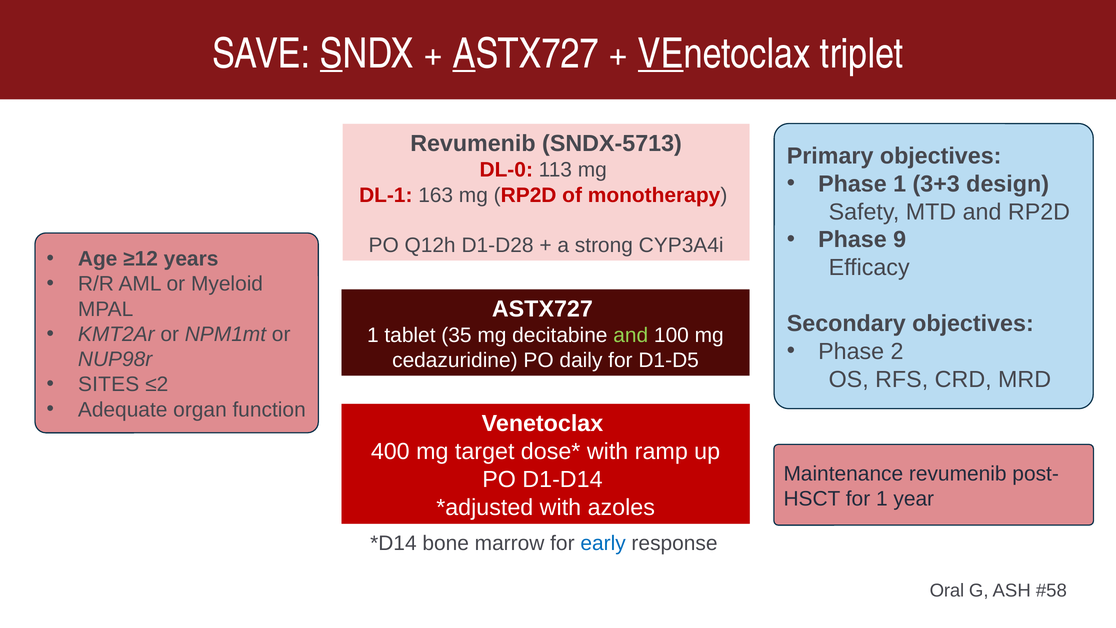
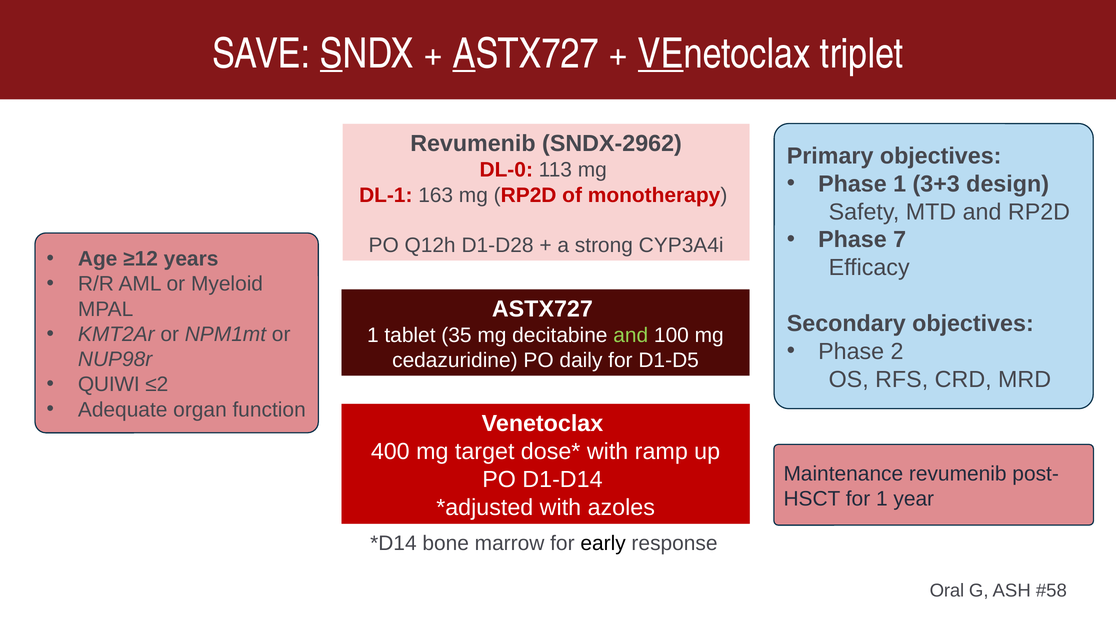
SNDX-5713: SNDX-5713 -> SNDX-2962 (612, 144)
9: 9 -> 7 (900, 240)
SITES: SITES -> QUIWI (109, 384)
early colour: blue -> black (603, 543)
